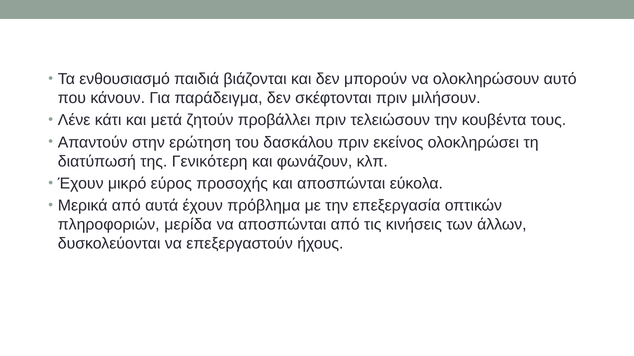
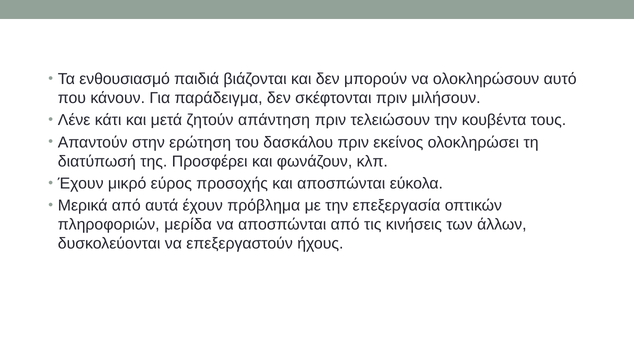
προβάλλει: προβάλλει -> απάντηση (274, 120)
Γενικότερη: Γενικότερη -> Προσφέρει (210, 162)
